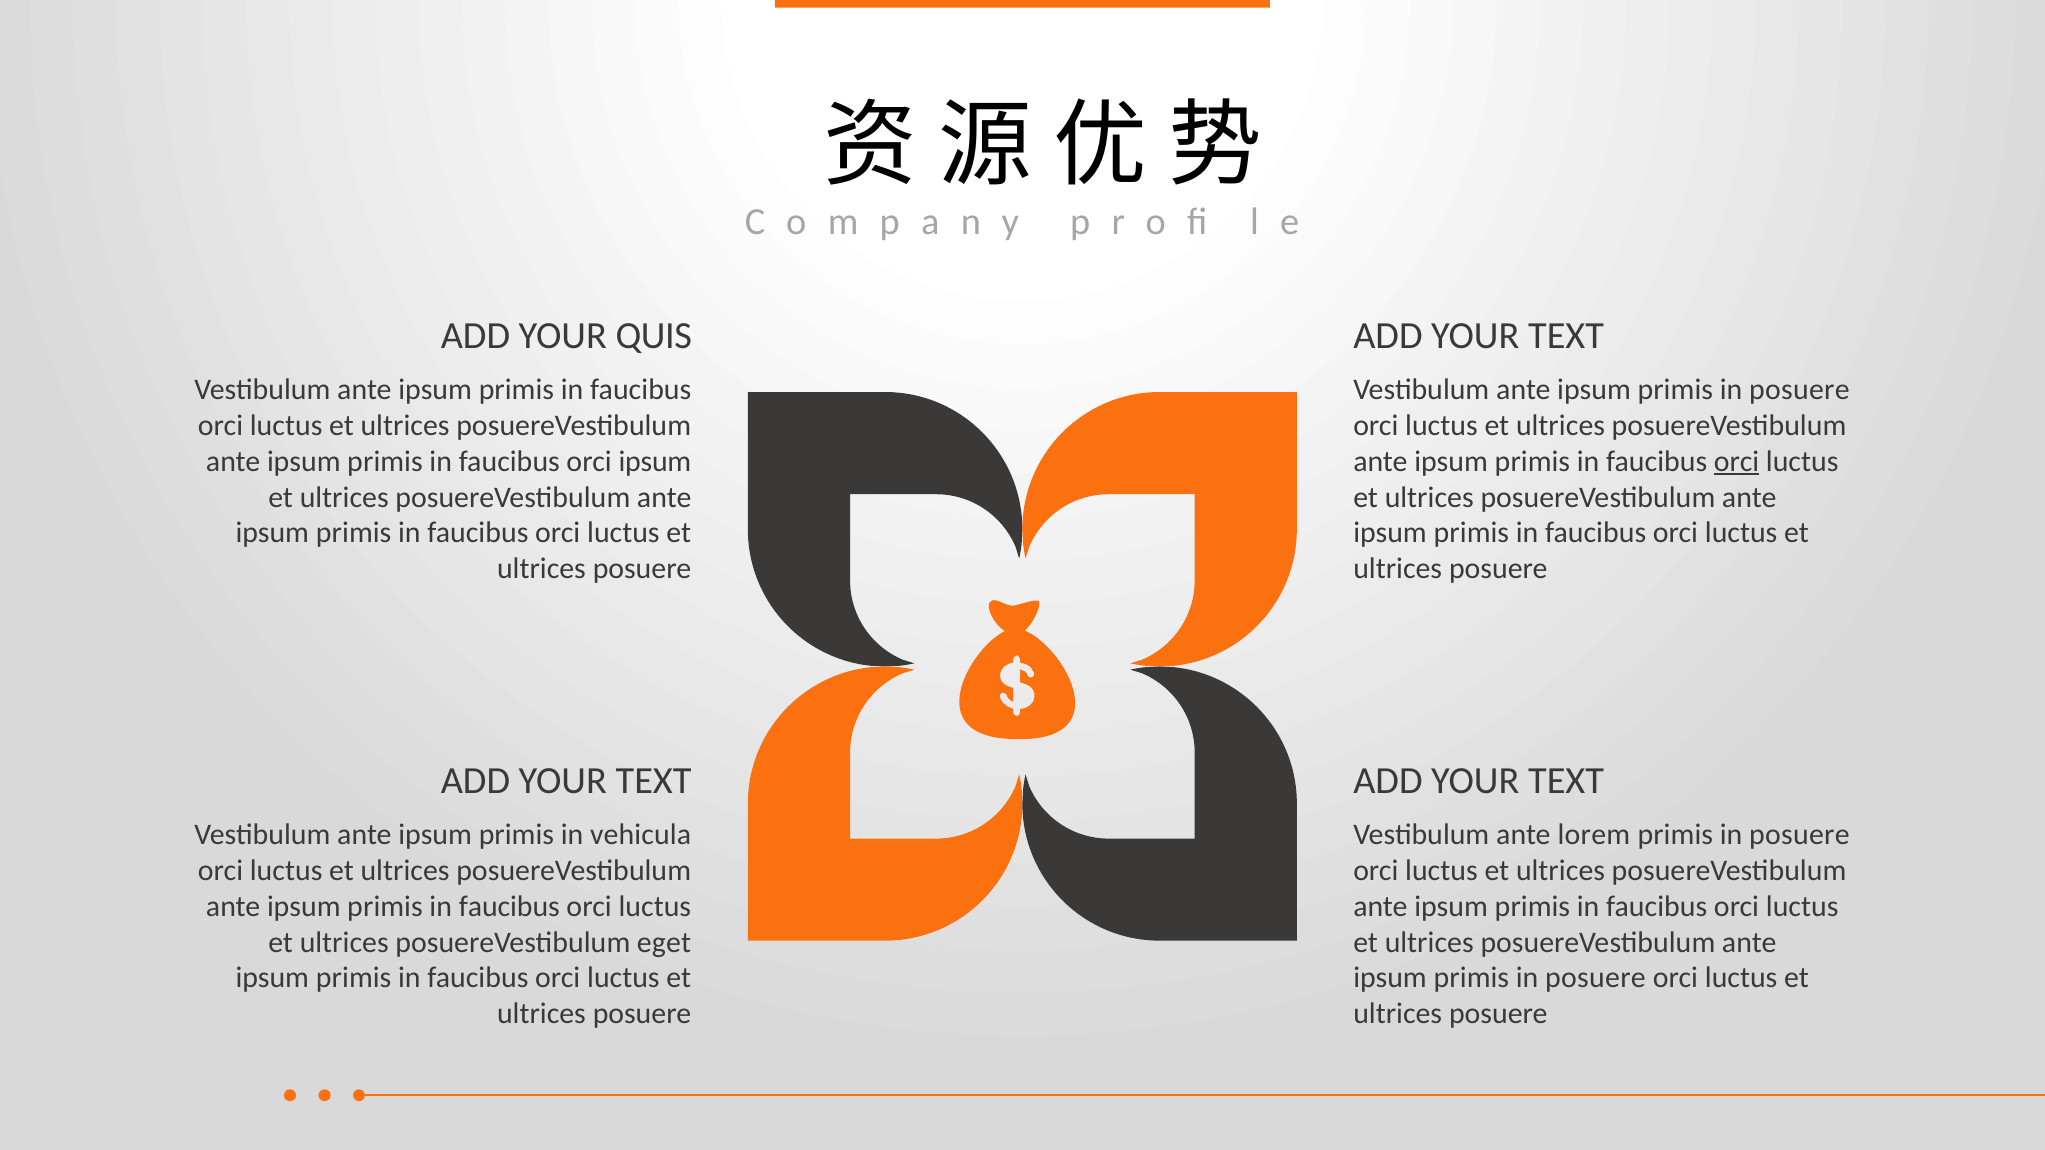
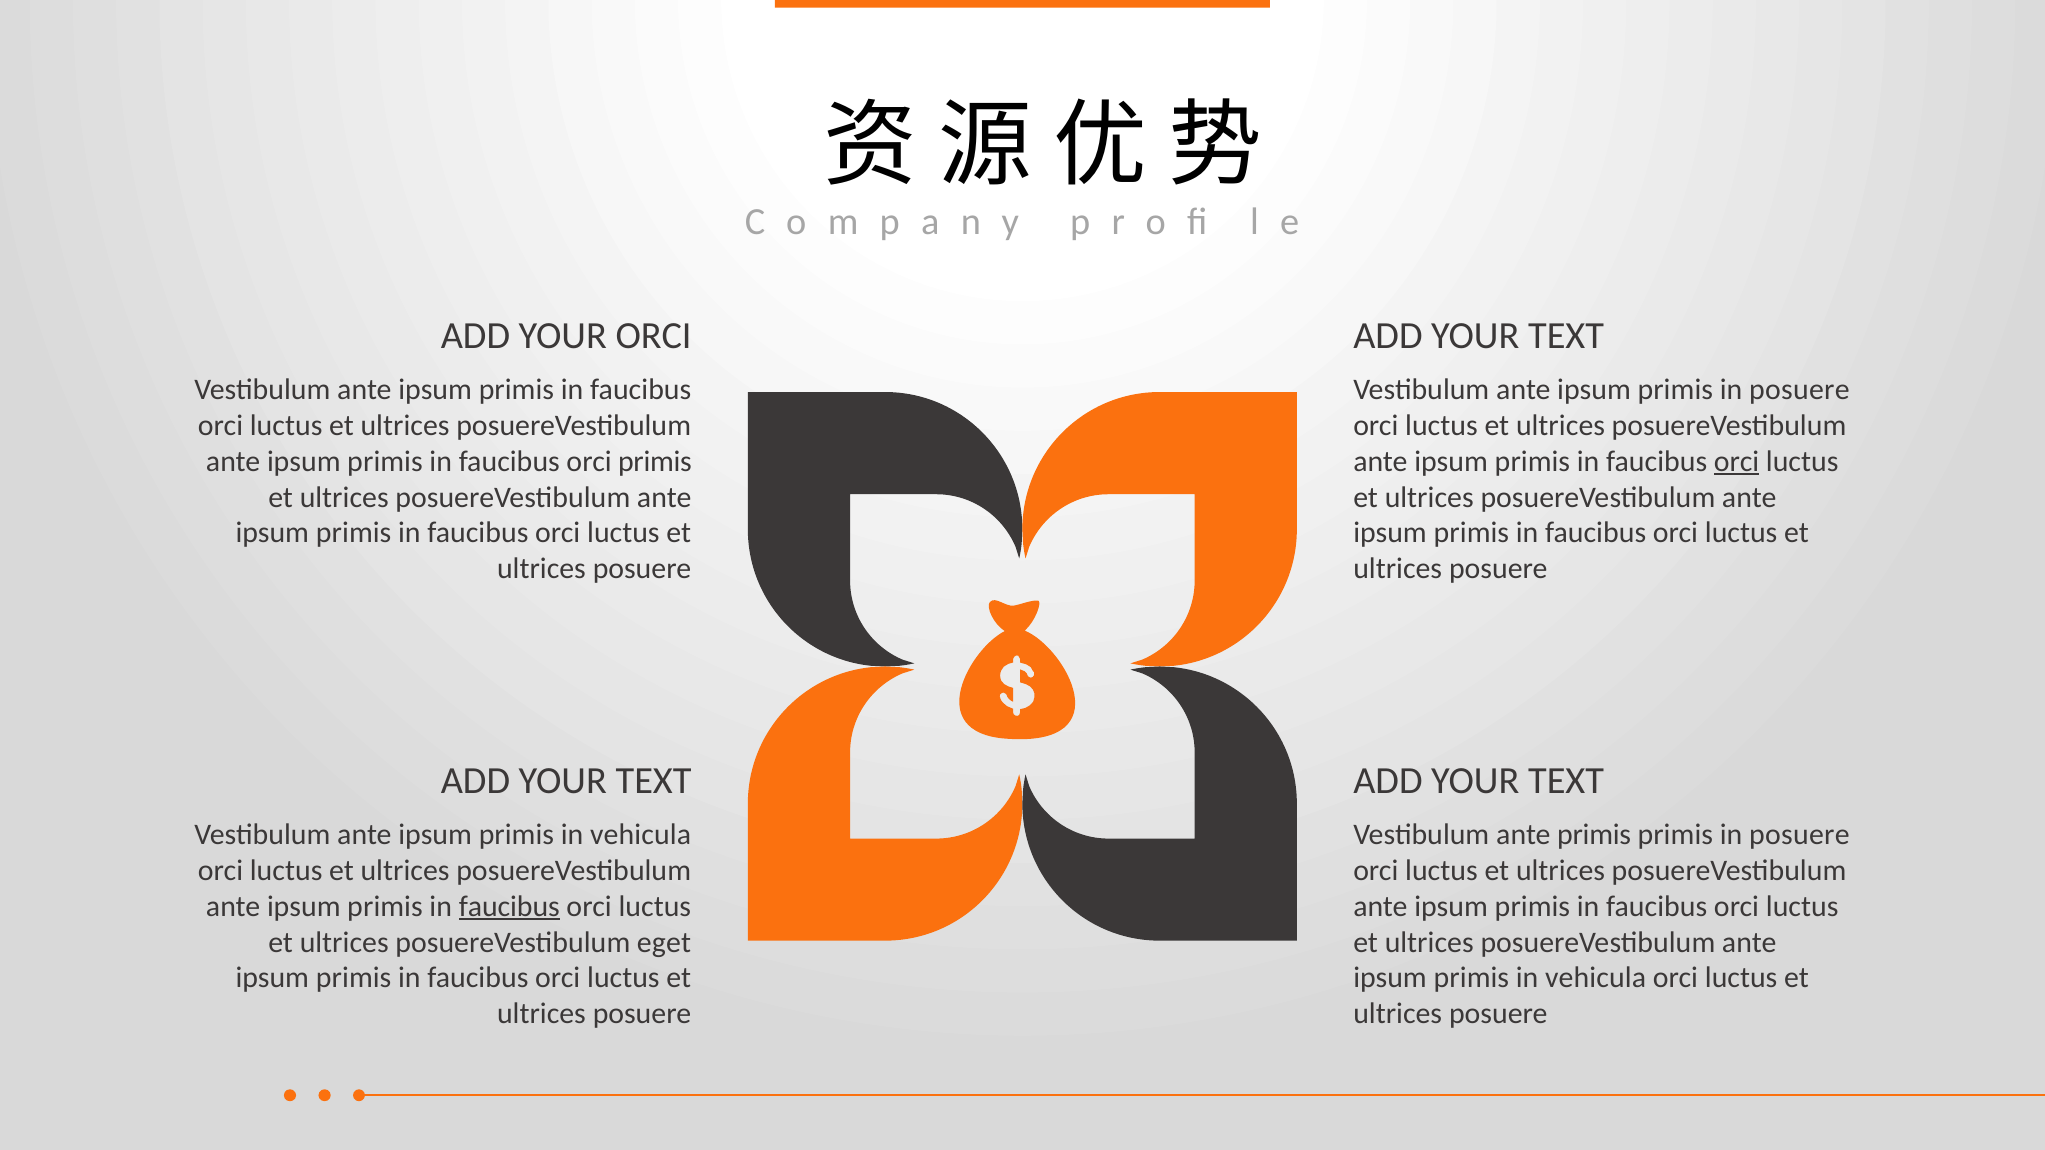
YOUR QUIS: QUIS -> ORCI (654, 336)
orci ipsum: ipsum -> primis (655, 462)
ante lorem: lorem -> primis (1594, 835)
faucibus underline: none -> present (509, 907)
posuere: posuere -> vehicula (1596, 978)
